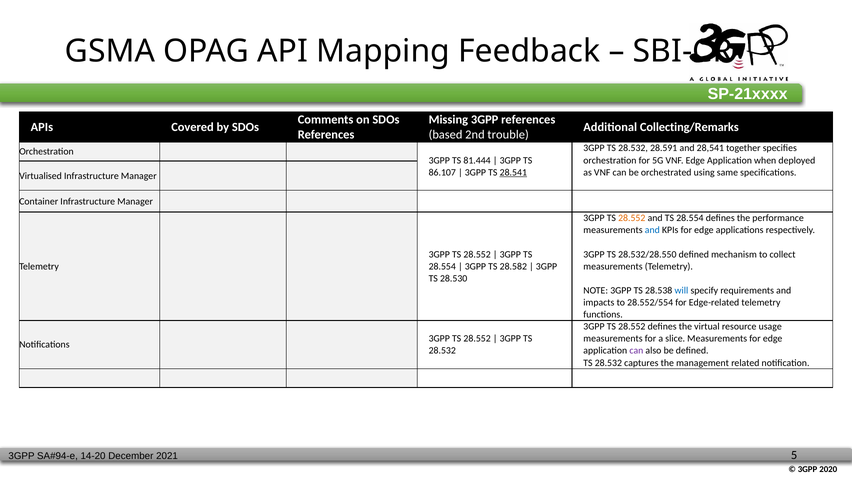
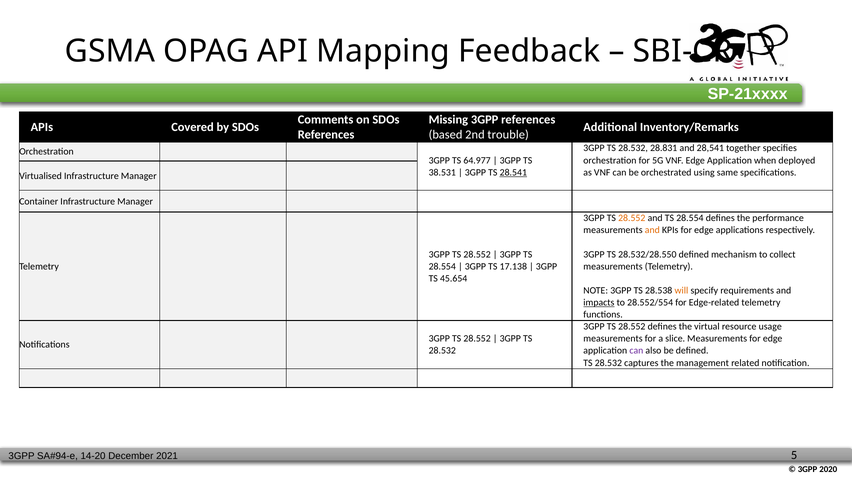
Collecting/Remarks: Collecting/Remarks -> Inventory/Remarks (689, 127)
28.591: 28.591 -> 28.831 (664, 148)
81.444: 81.444 -> 64.977 (477, 160)
86.107: 86.107 -> 38.531 (442, 172)
and colour: blue -> orange (652, 230)
28.582: 28.582 -> 17.138 (513, 267)
28.530: 28.530 -> 45.654 (454, 279)
will colour: blue -> orange (681, 291)
impacts underline: none -> present (599, 303)
